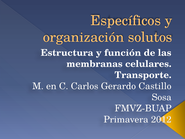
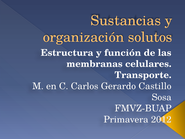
Específicos: Específicos -> Sustancias (126, 21)
